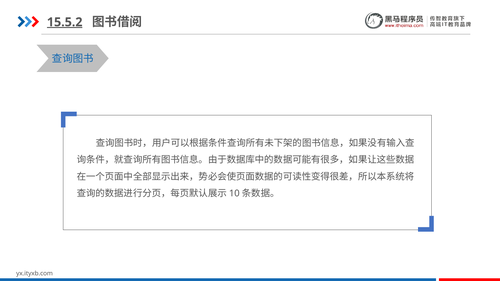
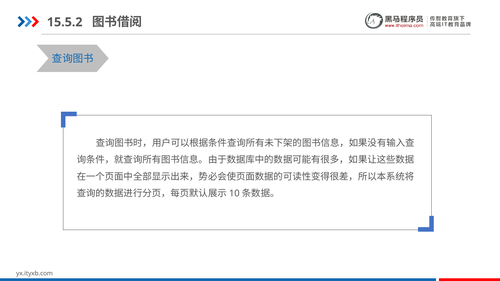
15.5.2 underline: present -> none (65, 22)
